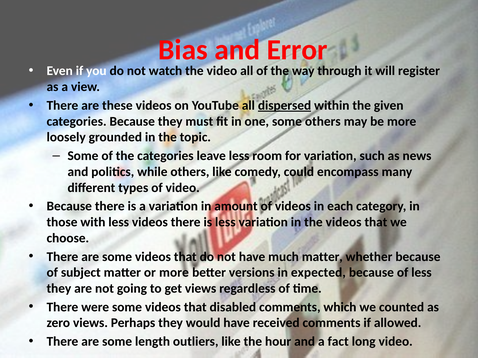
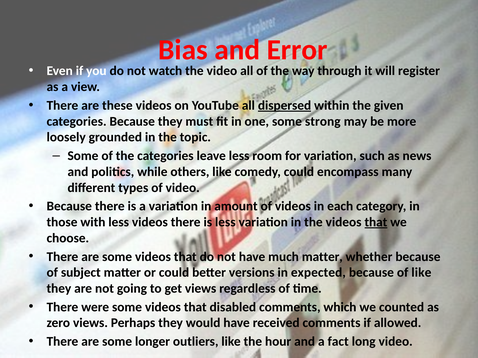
some others: others -> strong (323, 122)
that underline: none -> present (376, 222)
or more: more -> could (174, 273)
of less: less -> like (421, 273)
length: length -> longer (153, 342)
